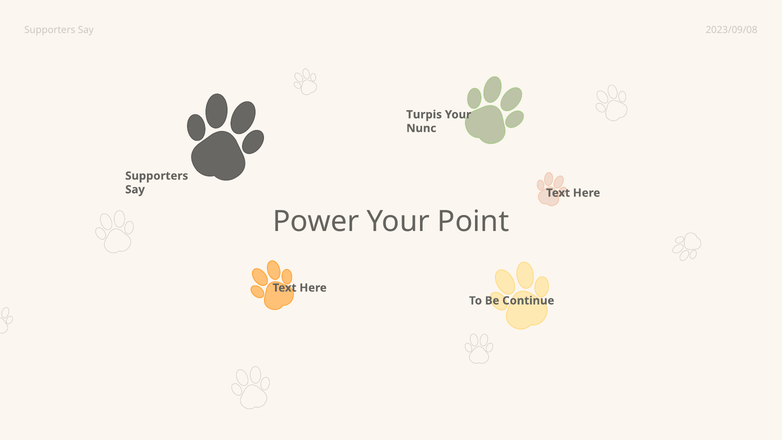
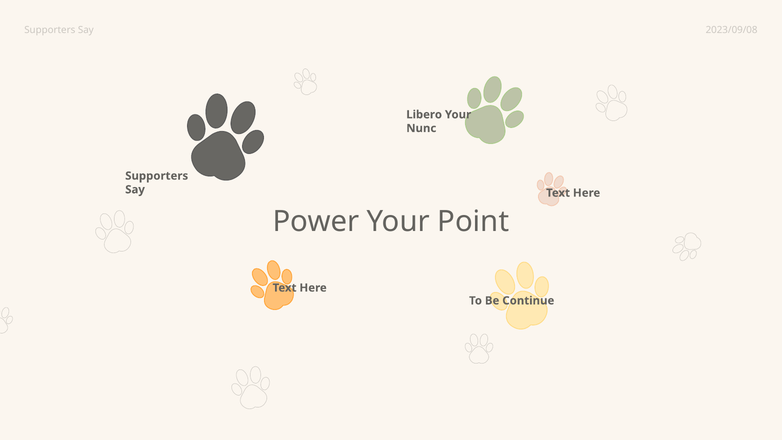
Turpis: Turpis -> Libero (424, 115)
